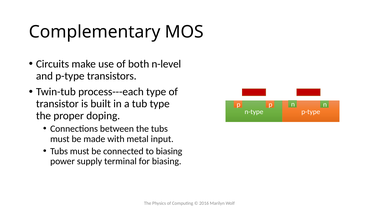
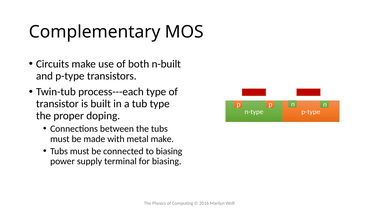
n-level: n-level -> n-built (166, 64)
metal input: input -> make (162, 139)
